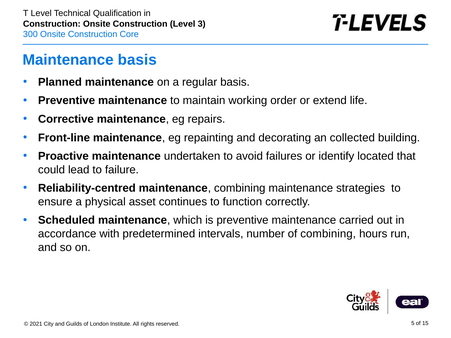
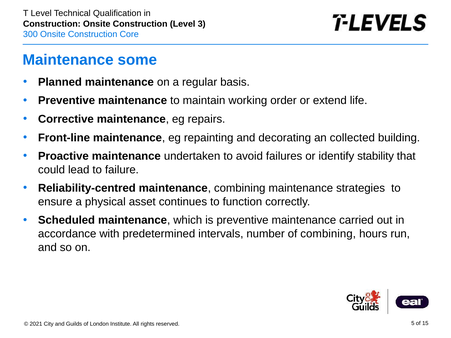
Maintenance basis: basis -> some (137, 60)
located: located -> stability (376, 156)
